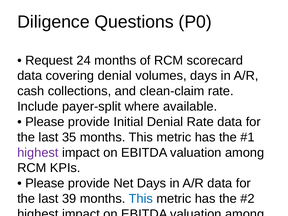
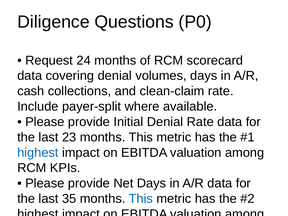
35: 35 -> 23 (69, 137)
highest colour: purple -> blue (38, 153)
39: 39 -> 35 (69, 199)
